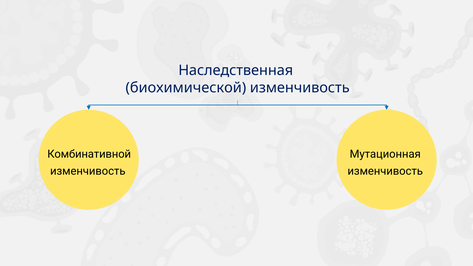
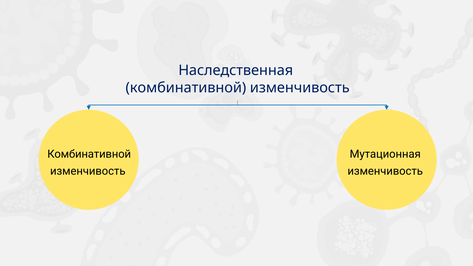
биохимической: биохимической -> комбинативной (186, 88)
